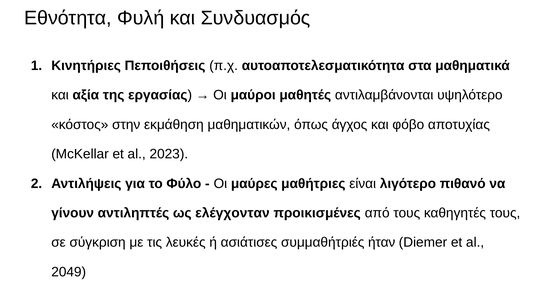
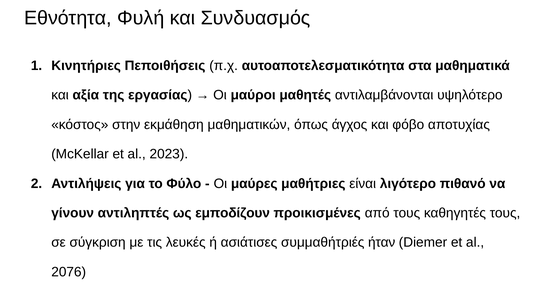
ελέγχονταν: ελέγχονταν -> εμποδίζουν (233, 213)
2049: 2049 -> 2076 (69, 272)
